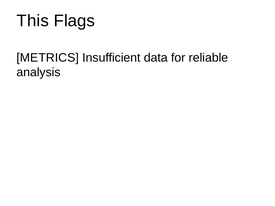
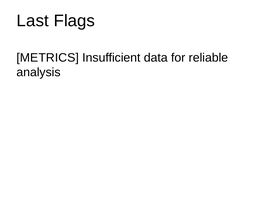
This: This -> Last (33, 21)
